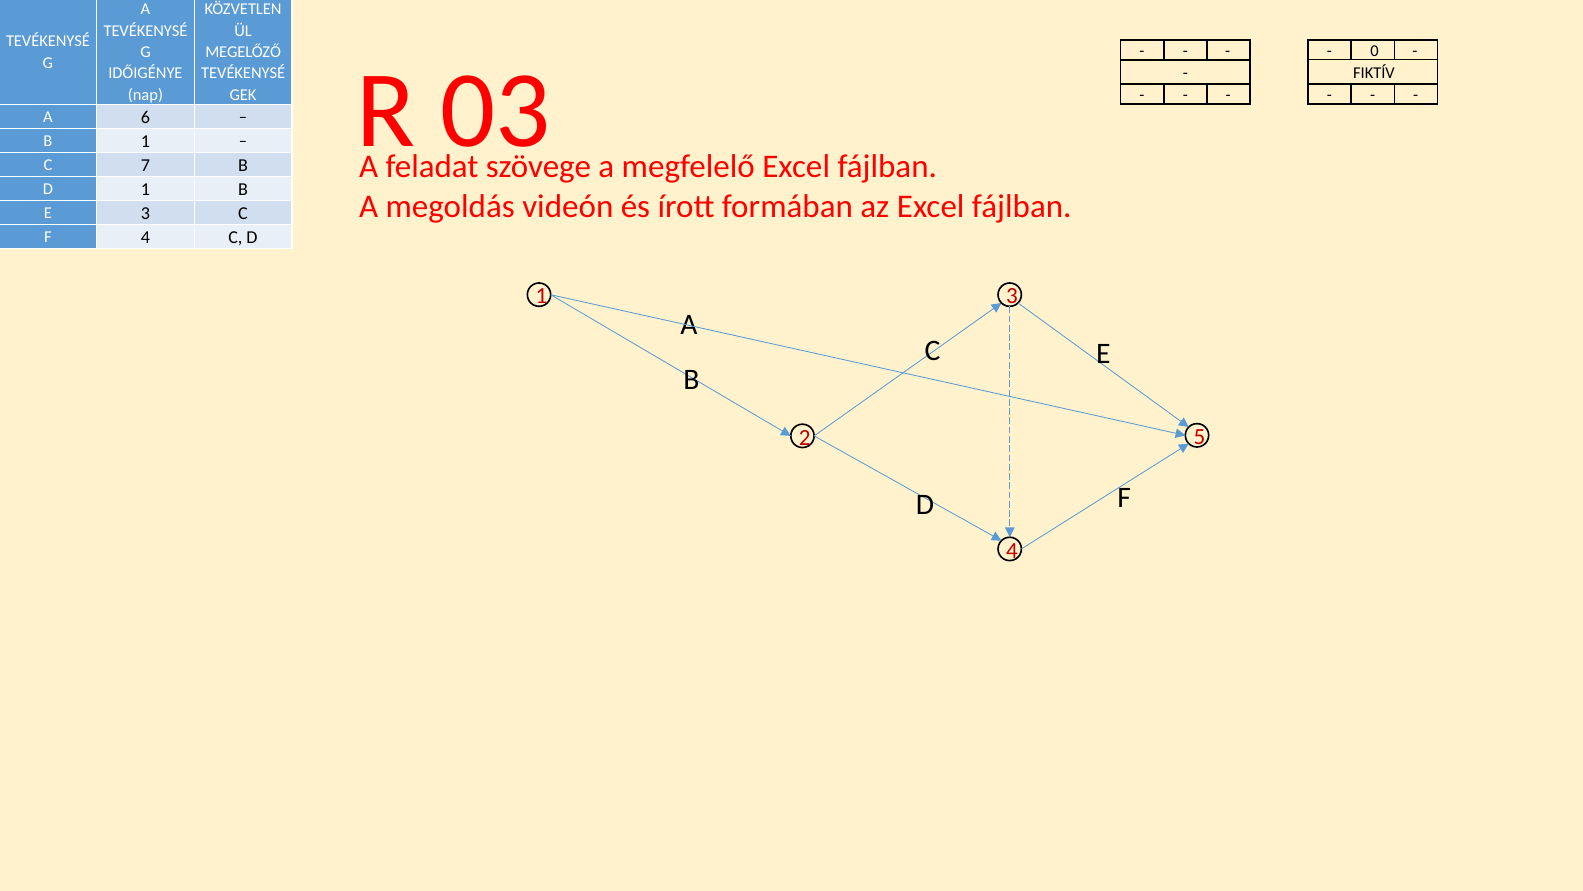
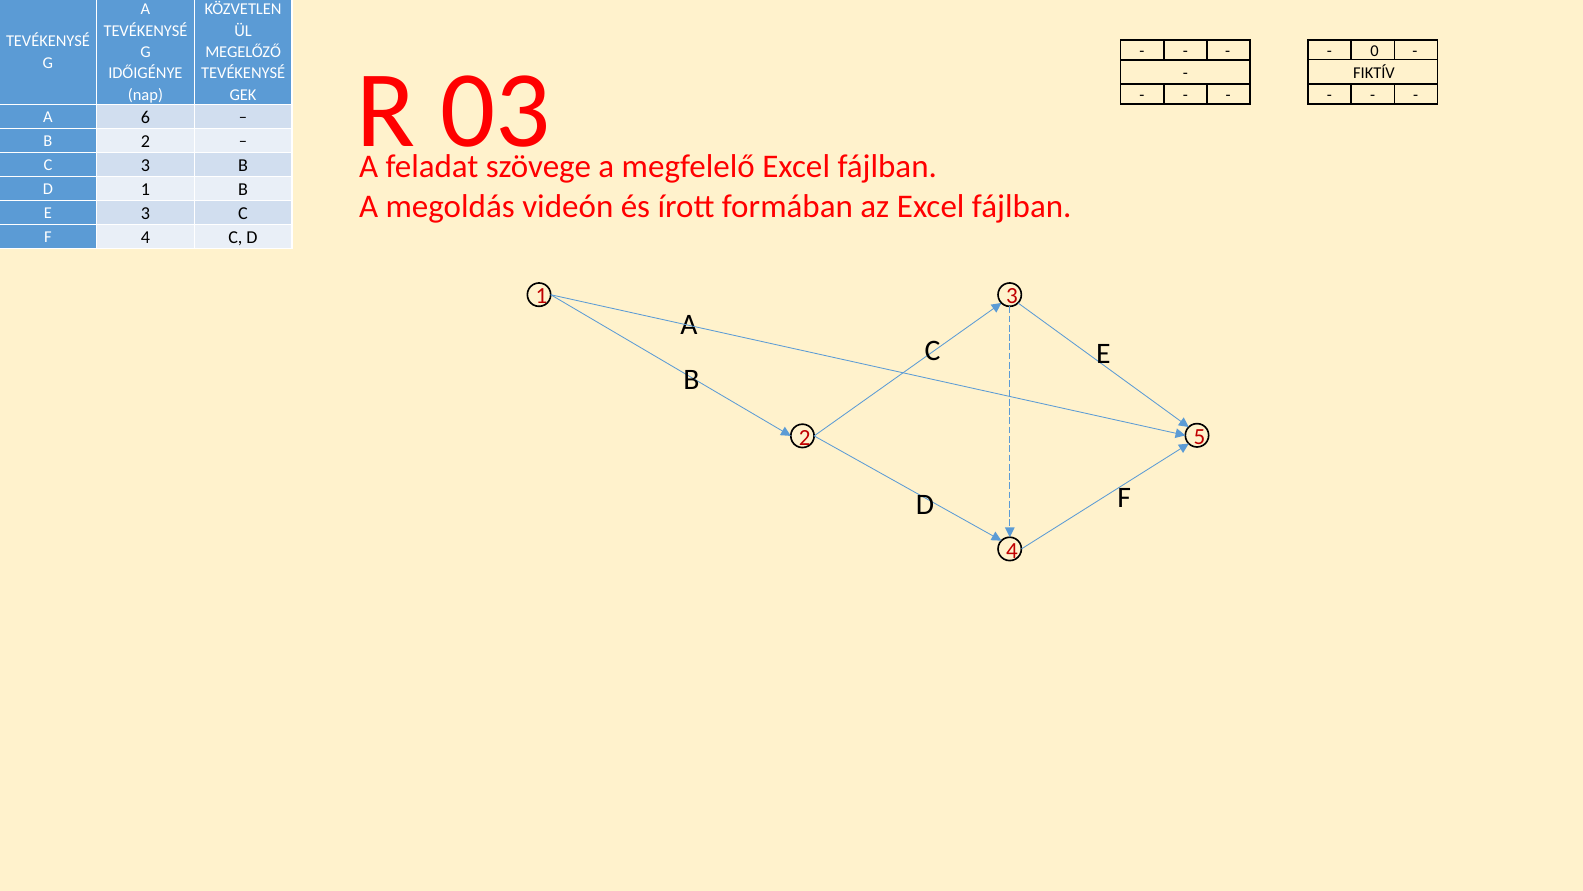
B 1: 1 -> 2 (146, 142)
C 7: 7 -> 3 (146, 166)
